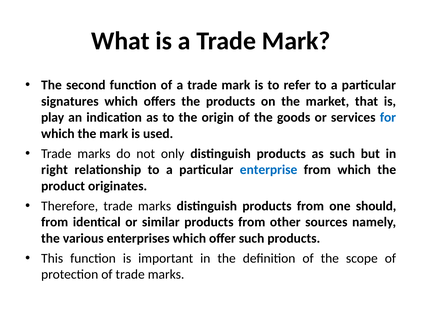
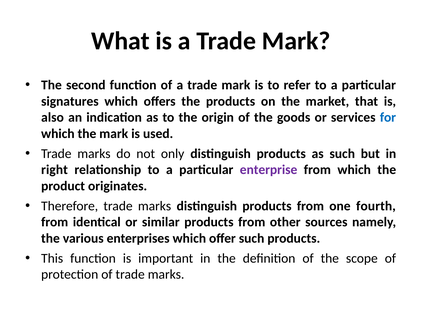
play: play -> also (52, 117)
enterprise colour: blue -> purple (269, 170)
should: should -> fourth (376, 206)
